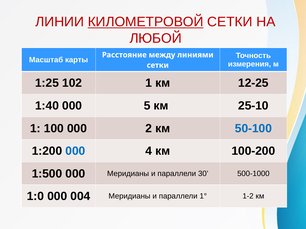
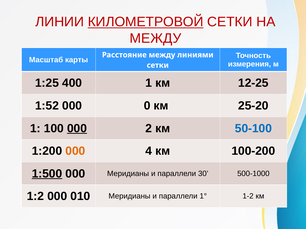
ЛЮБОЙ: ЛЮБОЙ -> МЕЖДУ (155, 39)
102: 102 -> 400 (72, 83)
1:40: 1:40 -> 1:52 (47, 106)
5: 5 -> 0 (147, 106)
25-10: 25-10 -> 25-20 (253, 106)
000 underline: none -> present (77, 129)
000 colour: blue -> orange (75, 151)
1:500 underline: none -> present (47, 174)
1:0: 1:0 -> 1:2 (35, 197)
004: 004 -> 010 (80, 197)
